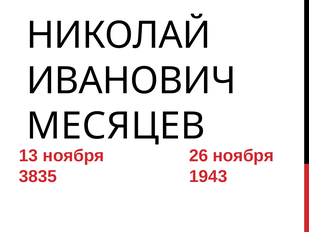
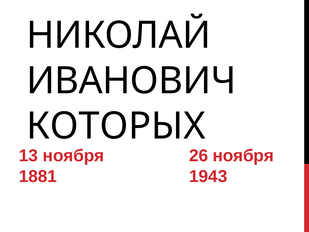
МЕСЯЦЕВ: МЕСЯЦЕВ -> КОТОРЫХ (116, 126)
3835: 3835 -> 1881 (38, 176)
